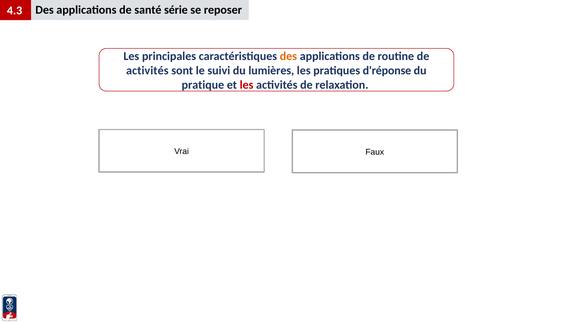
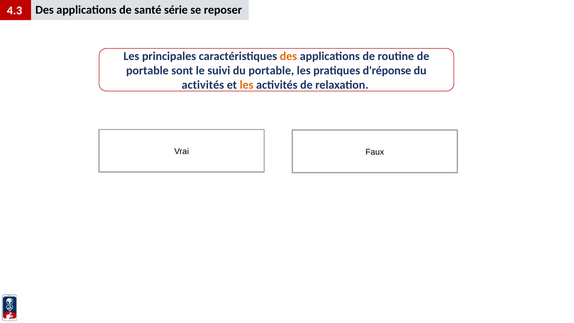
activités: activités -> portable (147, 71)
du lumières: lumières -> portable (271, 71)
pratique: pratique -> activités (203, 85)
les colour: red -> orange (247, 85)
